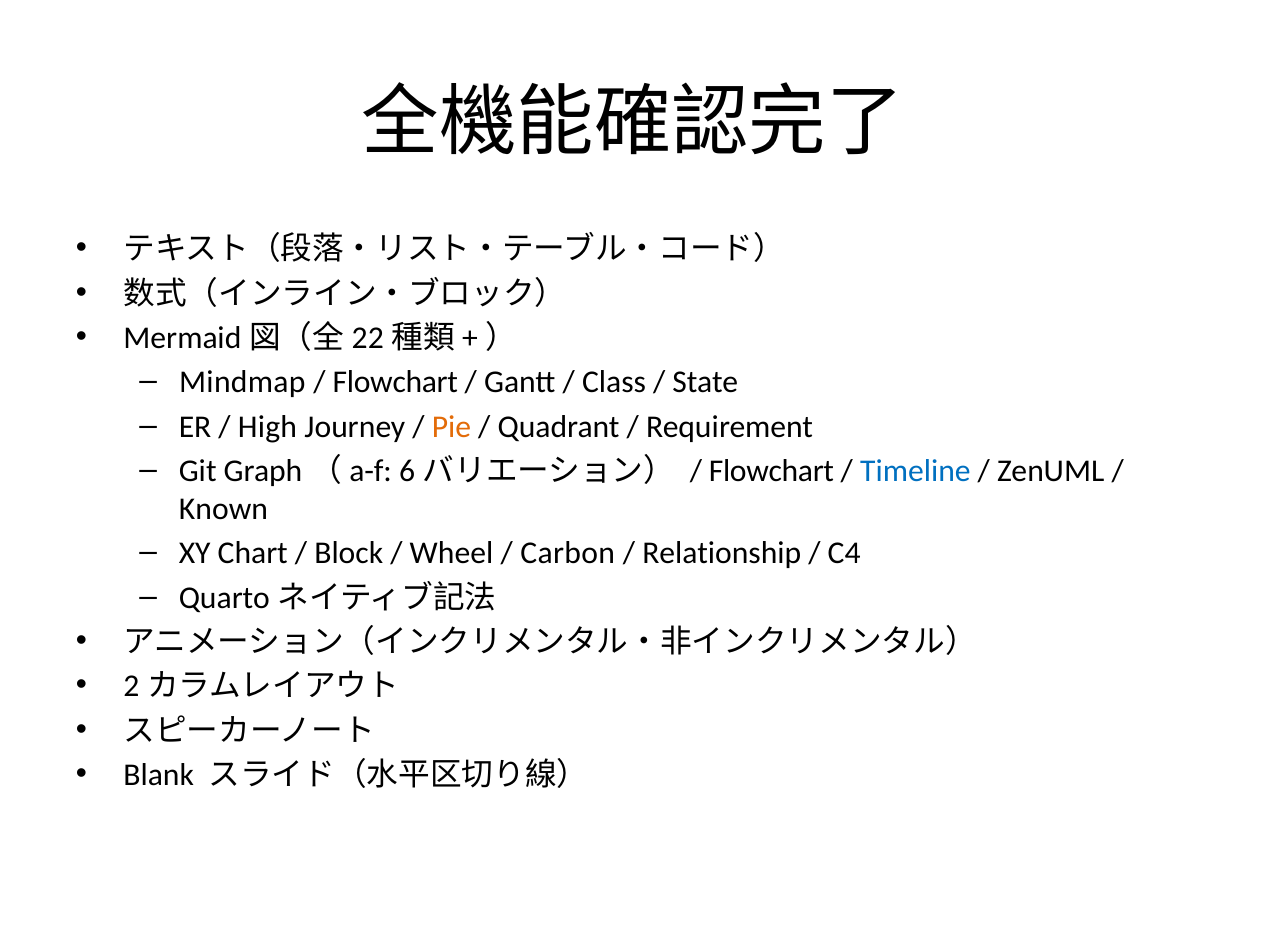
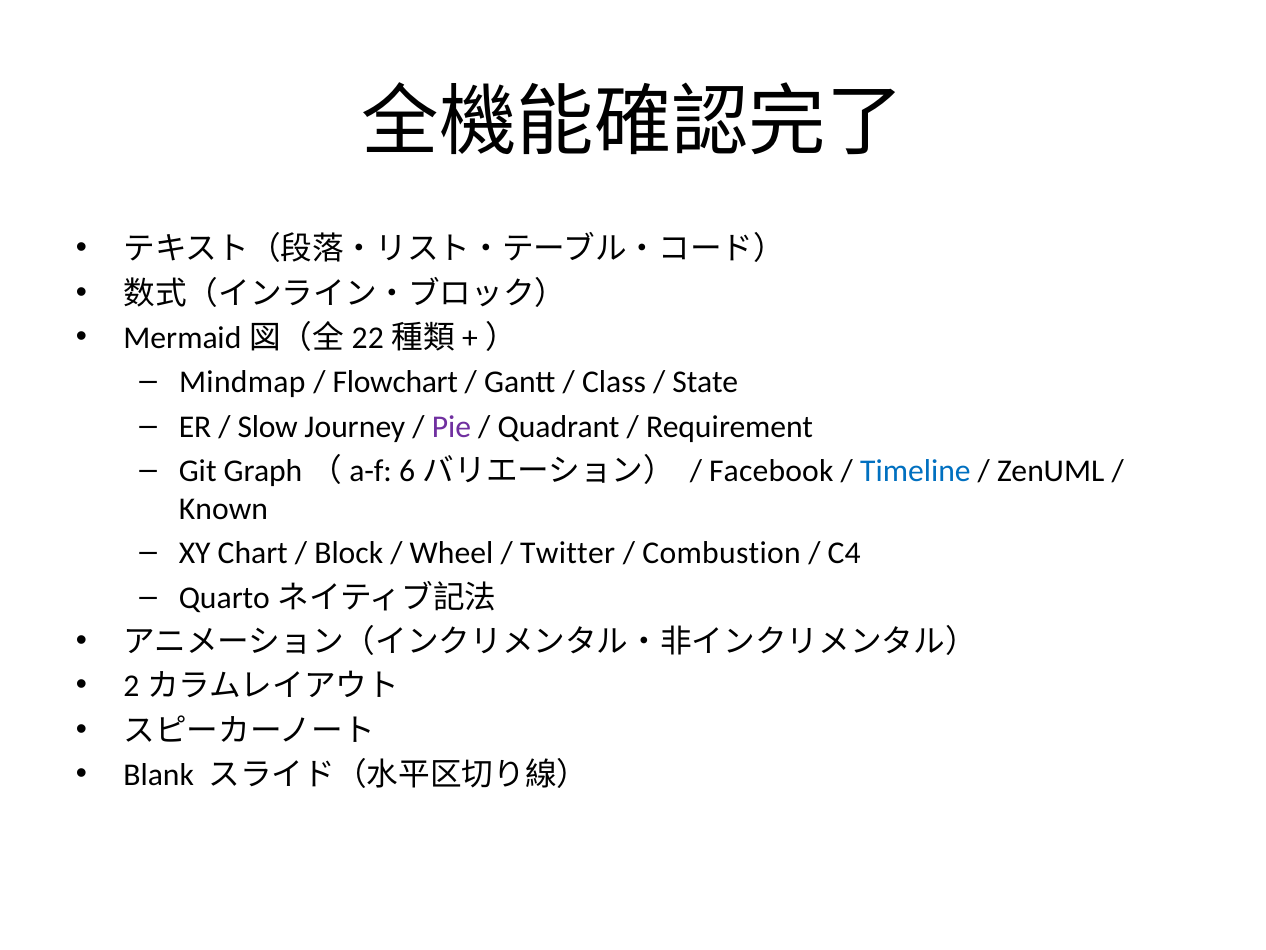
High: High -> Slow (268, 426)
Pie colour: orange -> purple (451, 426)
Flowchart: Flowchart -> Facebook (771, 471)
Carbon: Carbon -> Twitter (568, 553)
Relationship: Relationship -> Combustion (722, 553)
